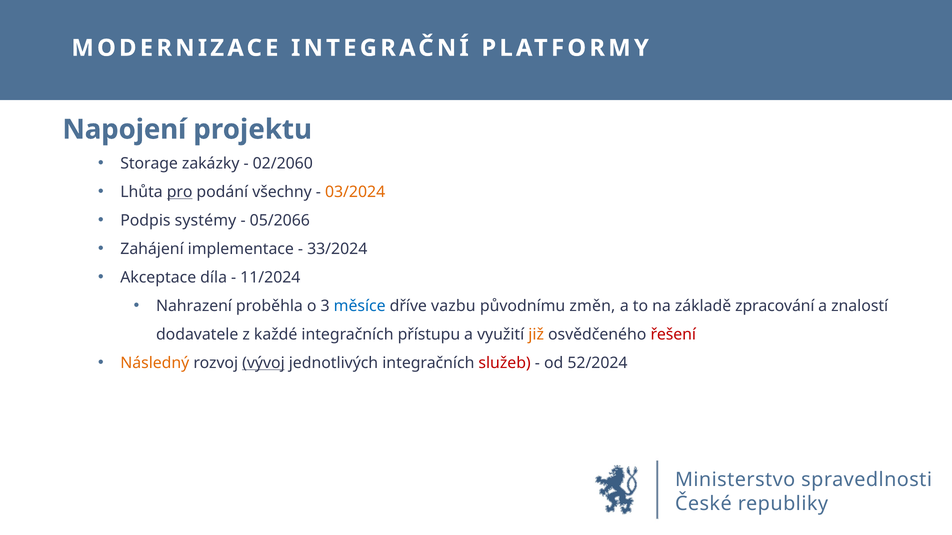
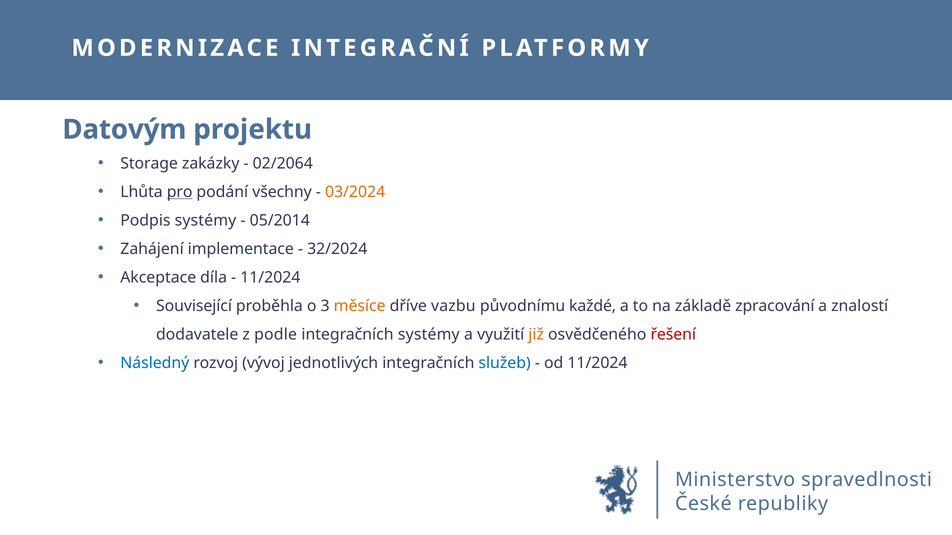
Napojení: Napojení -> Datovým (124, 130)
02/2060: 02/2060 -> 02/2064 (283, 164)
05/2066: 05/2066 -> 05/2014 (280, 221)
33/2024: 33/2024 -> 32/2024 (337, 249)
Nahrazení: Nahrazení -> Související (194, 306)
měsíce colour: blue -> orange (360, 306)
změn: změn -> každé (593, 306)
každé: každé -> podle (276, 335)
integračních přístupu: přístupu -> systémy (429, 335)
Následný colour: orange -> blue (155, 363)
vývoj underline: present -> none (263, 363)
služeb colour: red -> blue (505, 363)
od 52/2024: 52/2024 -> 11/2024 (597, 363)
